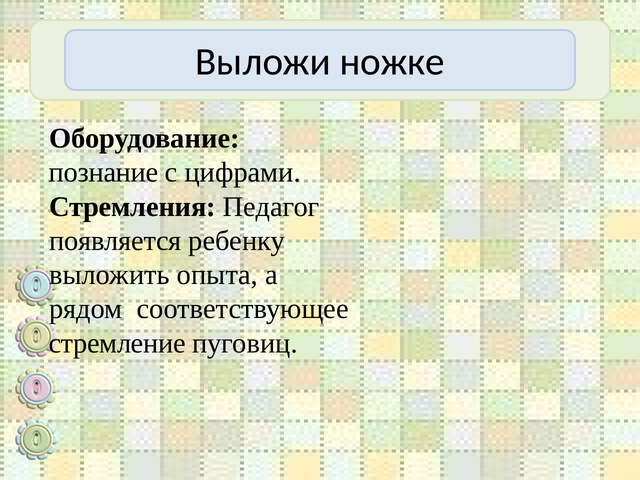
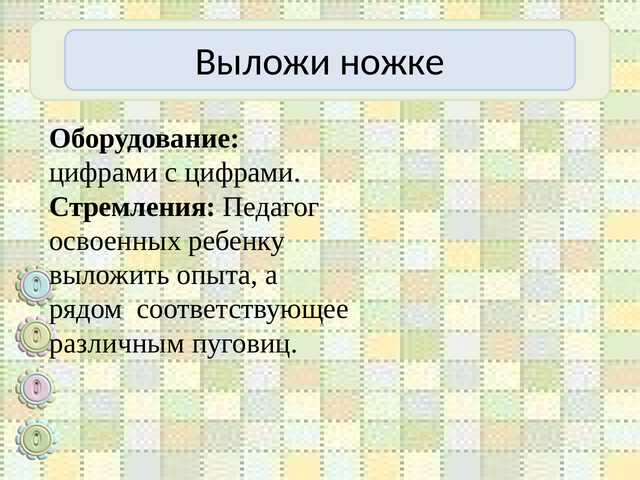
познание: познание -> цифрами (103, 172)
появляется: появляется -> освоенных (115, 241)
стремление: стремление -> различным (117, 343)
